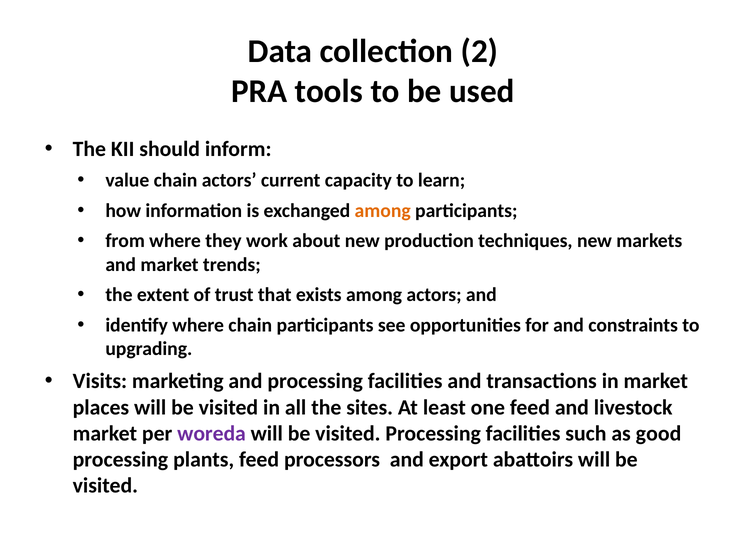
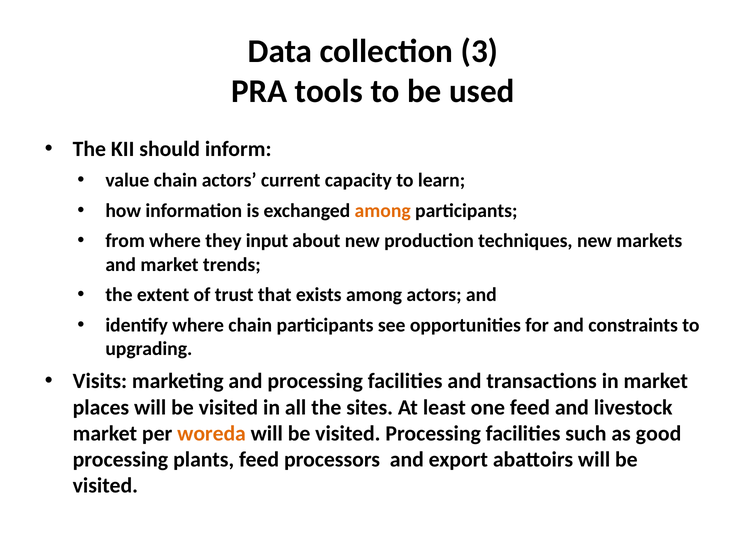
2: 2 -> 3 (479, 51)
work: work -> input (267, 241)
woreda colour: purple -> orange (212, 433)
